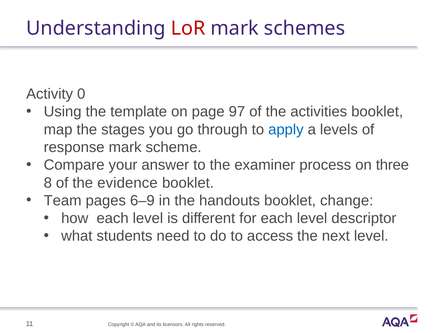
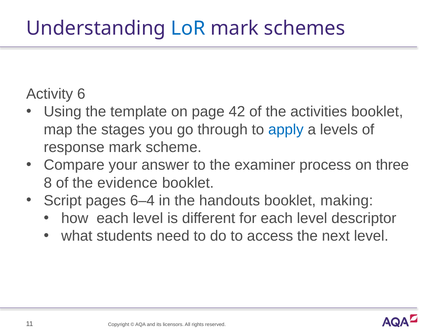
LoR colour: red -> blue (188, 28)
0: 0 -> 6 (81, 94)
97: 97 -> 42 (237, 112)
Team: Team -> Script (63, 201)
6–9: 6–9 -> 6–4 (142, 201)
change: change -> making (347, 201)
